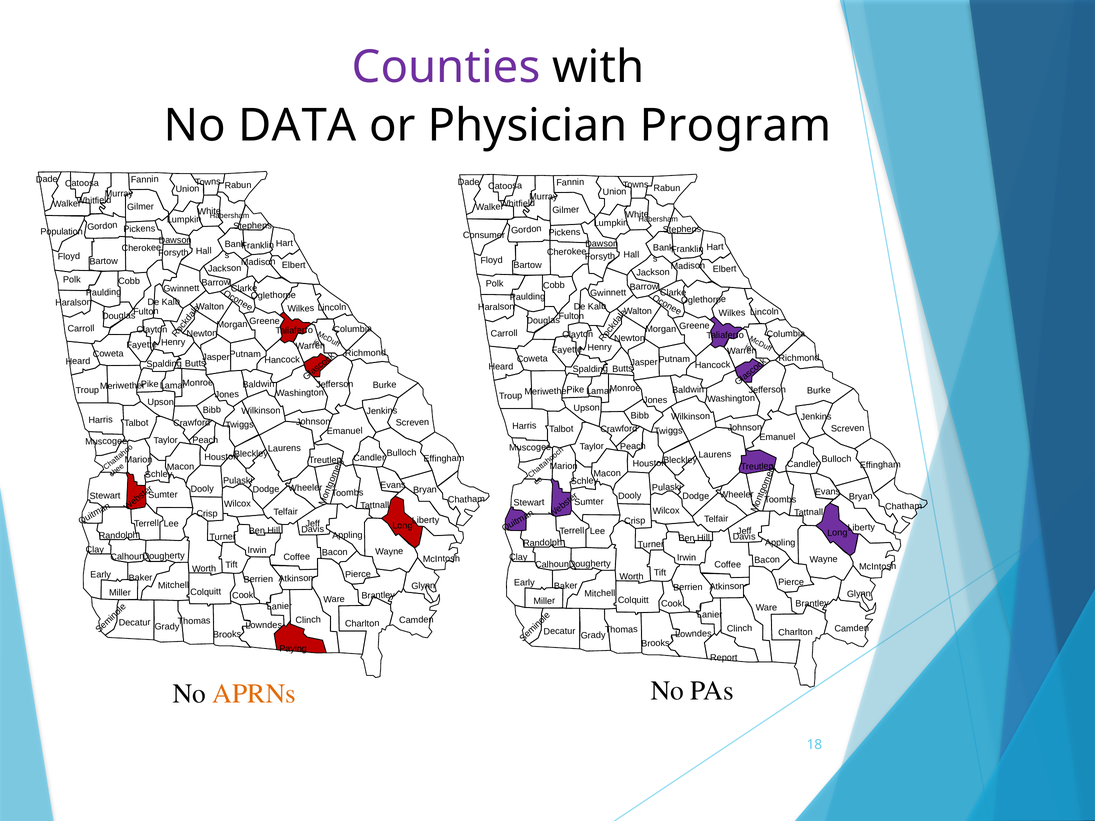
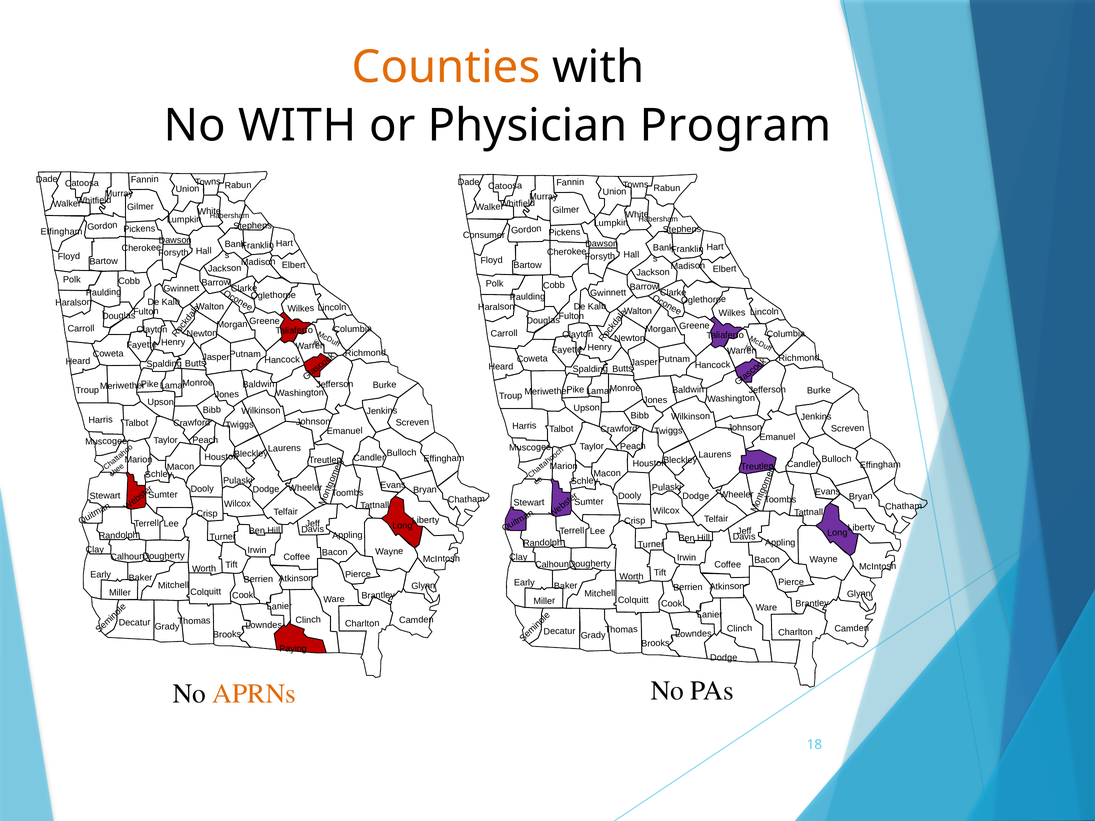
Counties colour: purple -> orange (446, 67)
No DATA: DATA -> WITH (297, 126)
Population: Population -> Effingham (61, 232)
Report: Report -> Dodge (724, 658)
